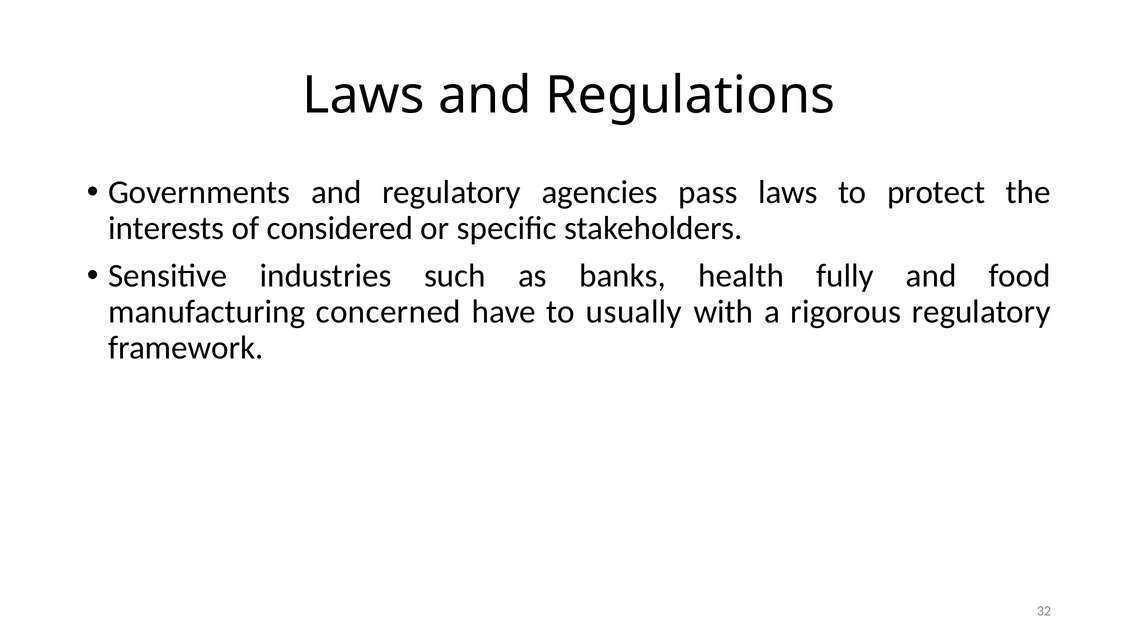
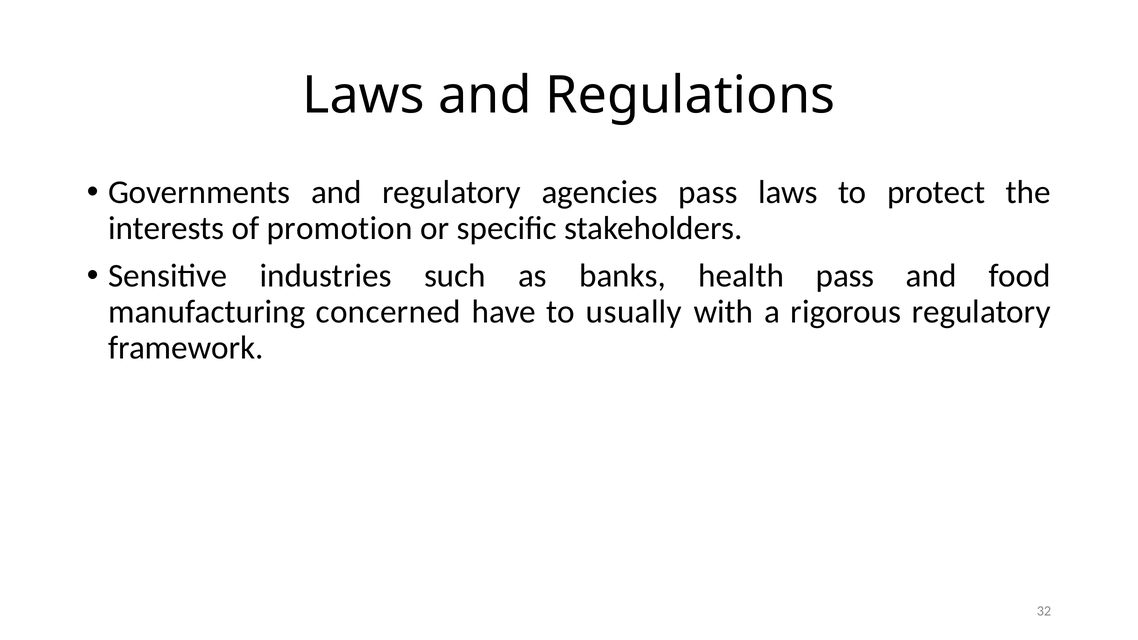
considered: considered -> promotion (340, 228)
health fully: fully -> pass (845, 276)
